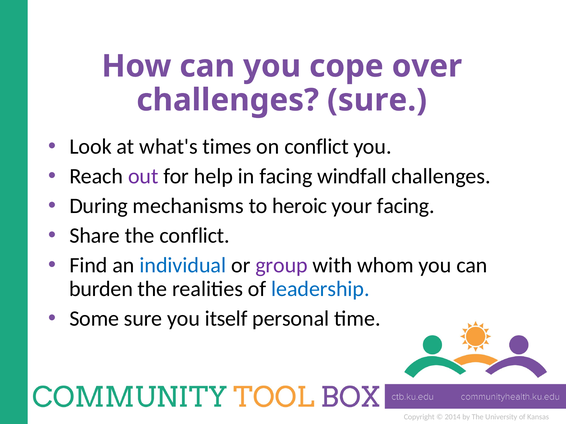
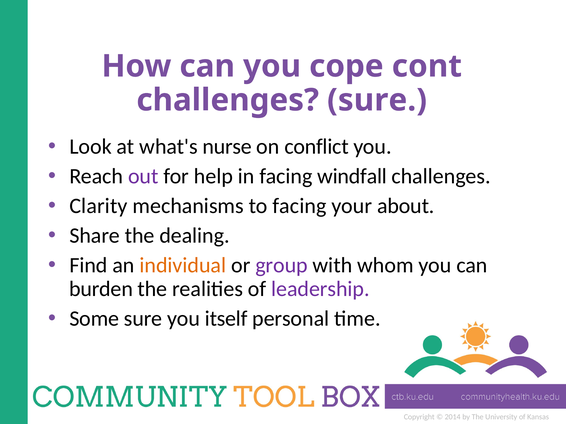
over: over -> cont (427, 66)
times: times -> nurse (227, 147)
During: During -> Clarity (98, 206)
to heroic: heroic -> facing (300, 206)
your facing: facing -> about (406, 206)
the conflict: conflict -> dealing (195, 236)
individual colour: blue -> orange (183, 265)
leadership colour: blue -> purple (320, 289)
